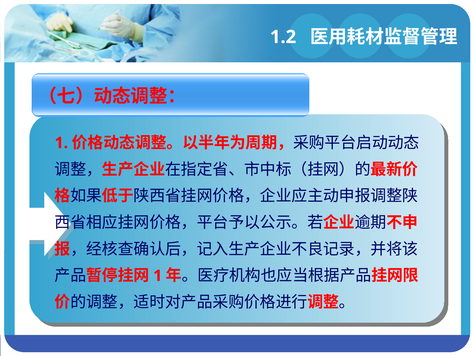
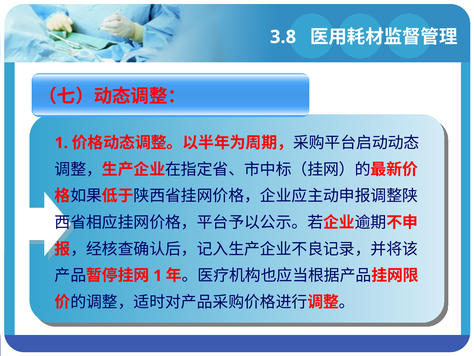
1.2: 1.2 -> 3.8 (283, 37)
